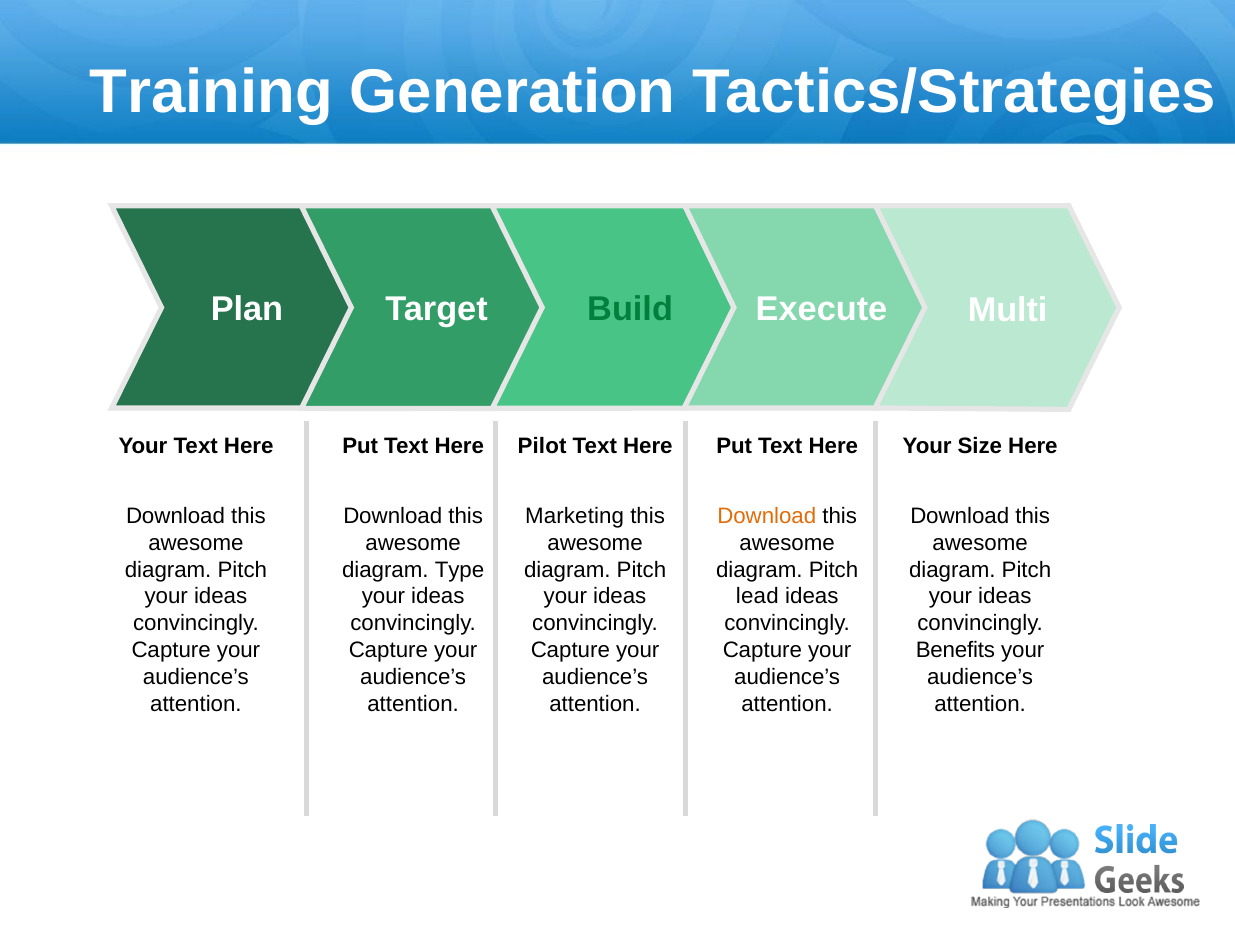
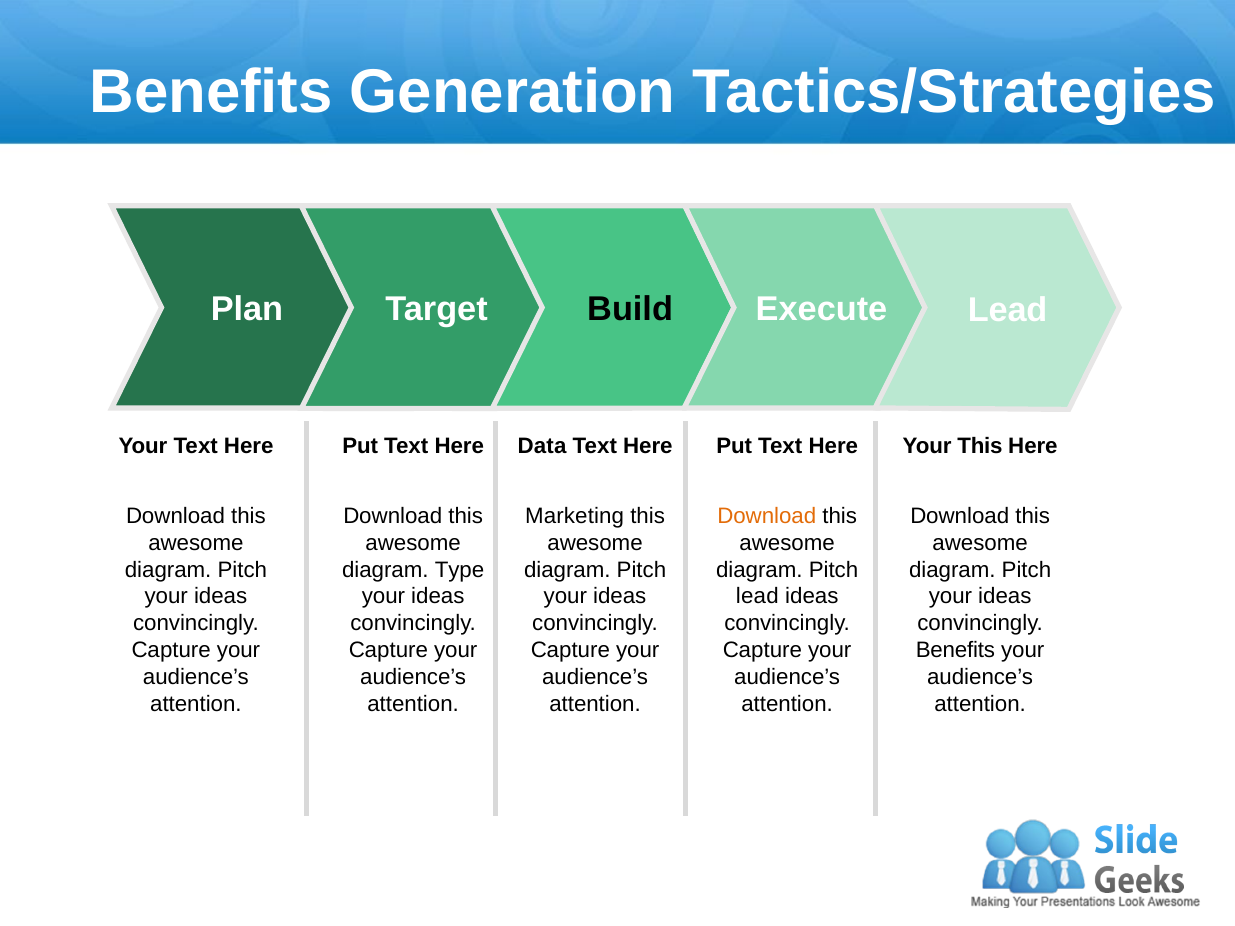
Training: Training -> Benefits (211, 92)
Build colour: green -> black (630, 309)
Multi: Multi -> Lead (1008, 310)
Pilot: Pilot -> Data (542, 447)
Your Size: Size -> This (980, 447)
